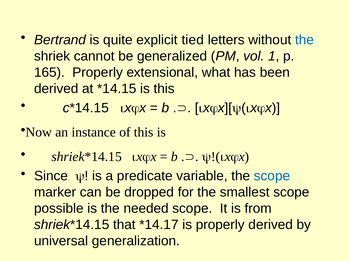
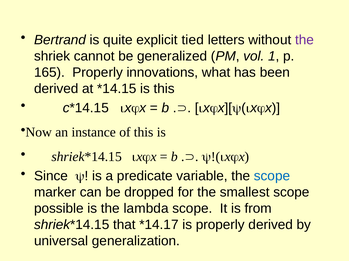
the colour: blue -> purple (304, 40)
extensional: extensional -> innovations (162, 73)
needed: needed -> lambda (146, 209)
